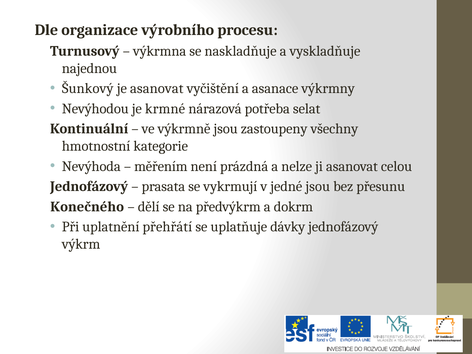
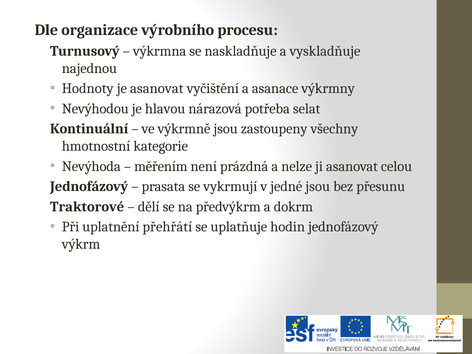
Šunkový: Šunkový -> Hodnoty (88, 88)
krmné: krmné -> hlavou (165, 109)
Konečného: Konečného -> Traktorové (87, 207)
dávky: dávky -> hodin (288, 227)
